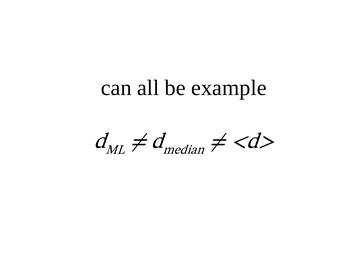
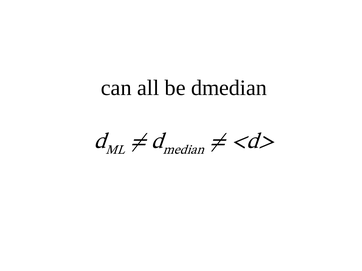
be example: example -> dmedian (229, 88)
